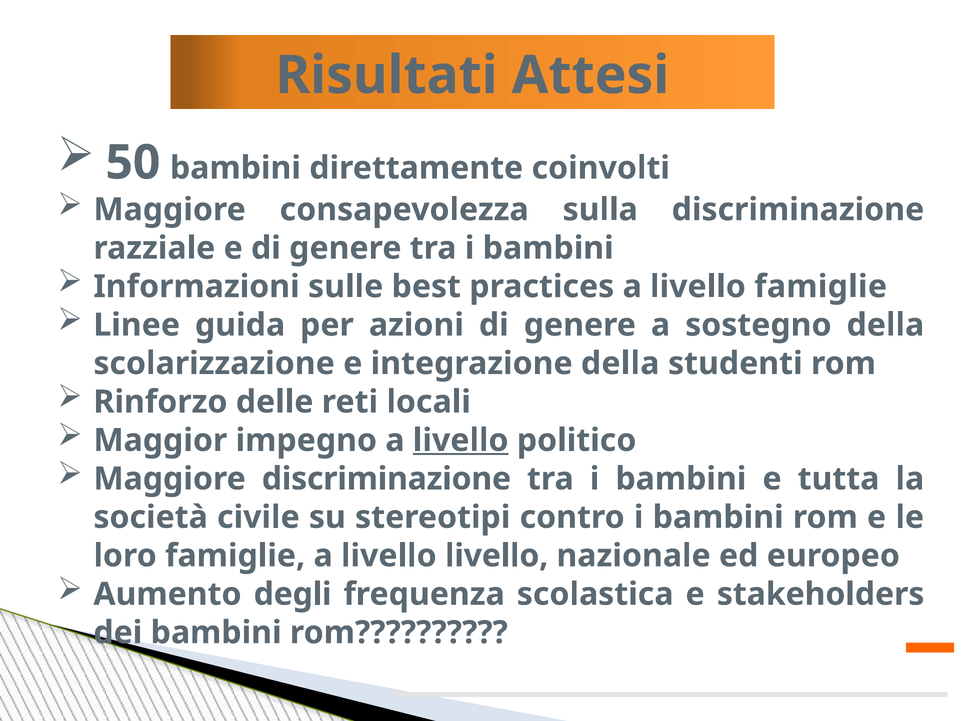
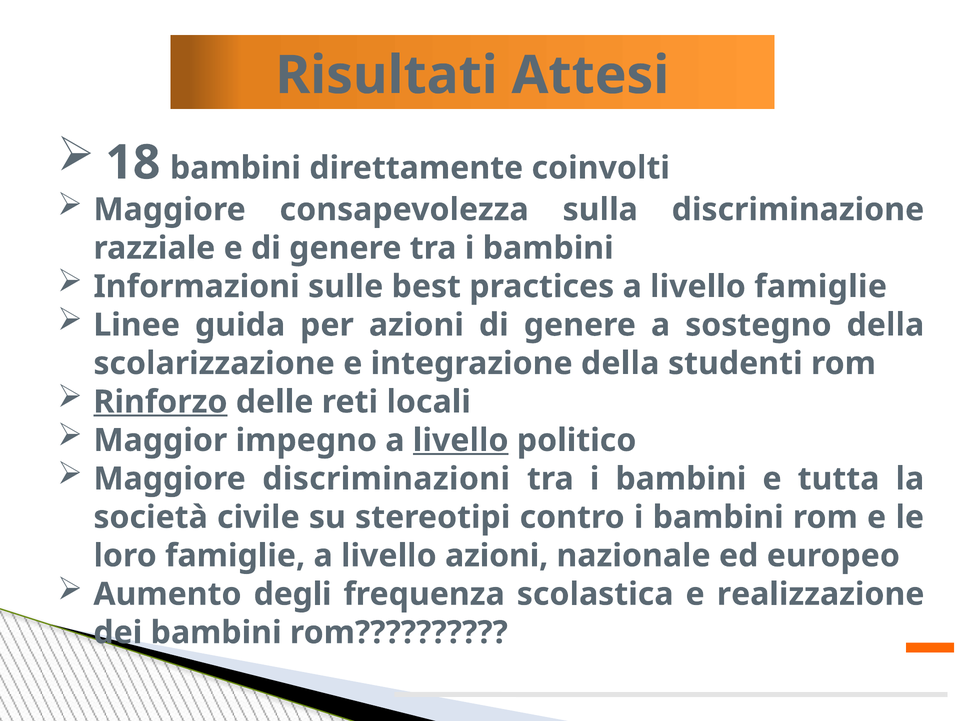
50: 50 -> 18 (133, 163)
Rinforzo underline: none -> present (160, 402)
Maggiore discriminazione: discriminazione -> discriminazioni (386, 479)
livello livello: livello -> azioni (497, 556)
stakeholders: stakeholders -> realizzazione (821, 595)
